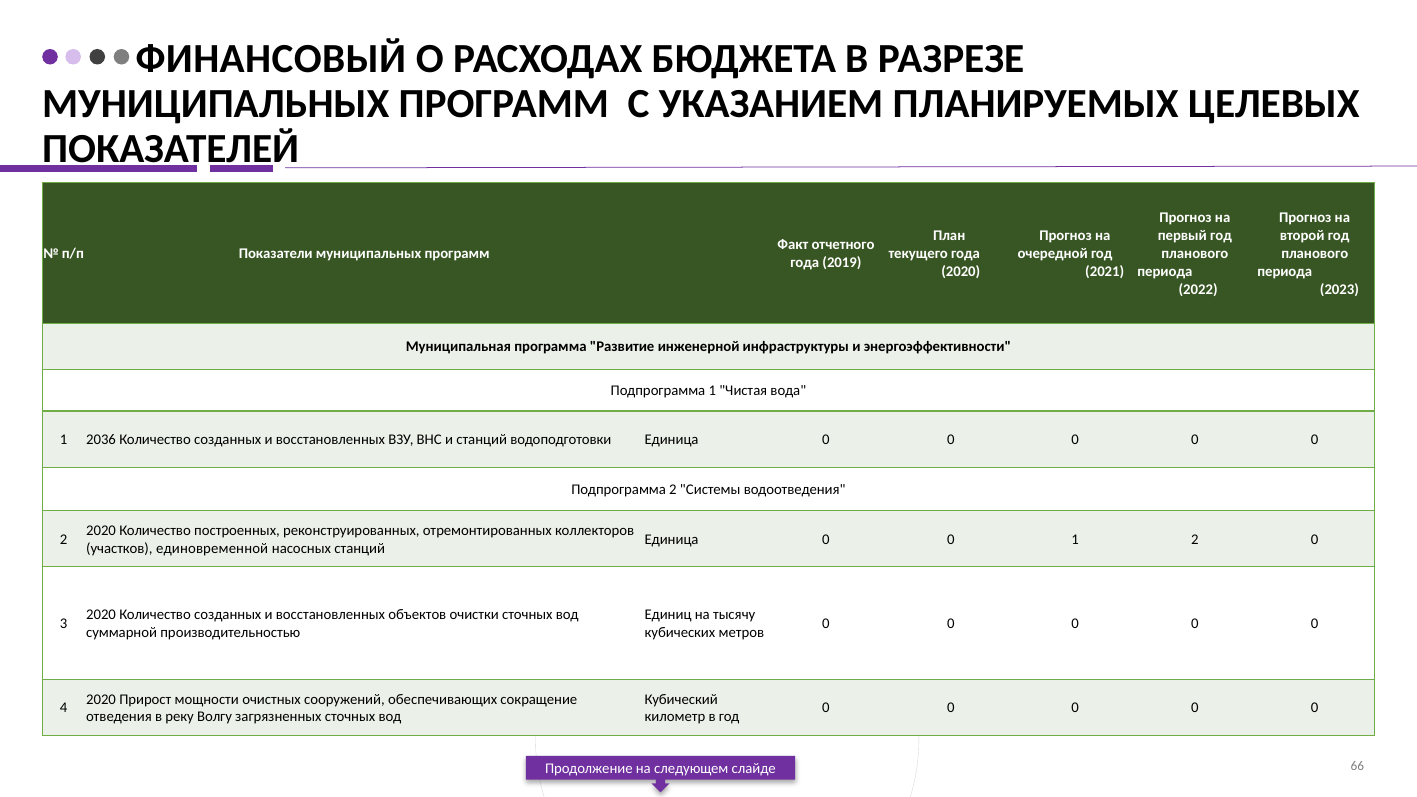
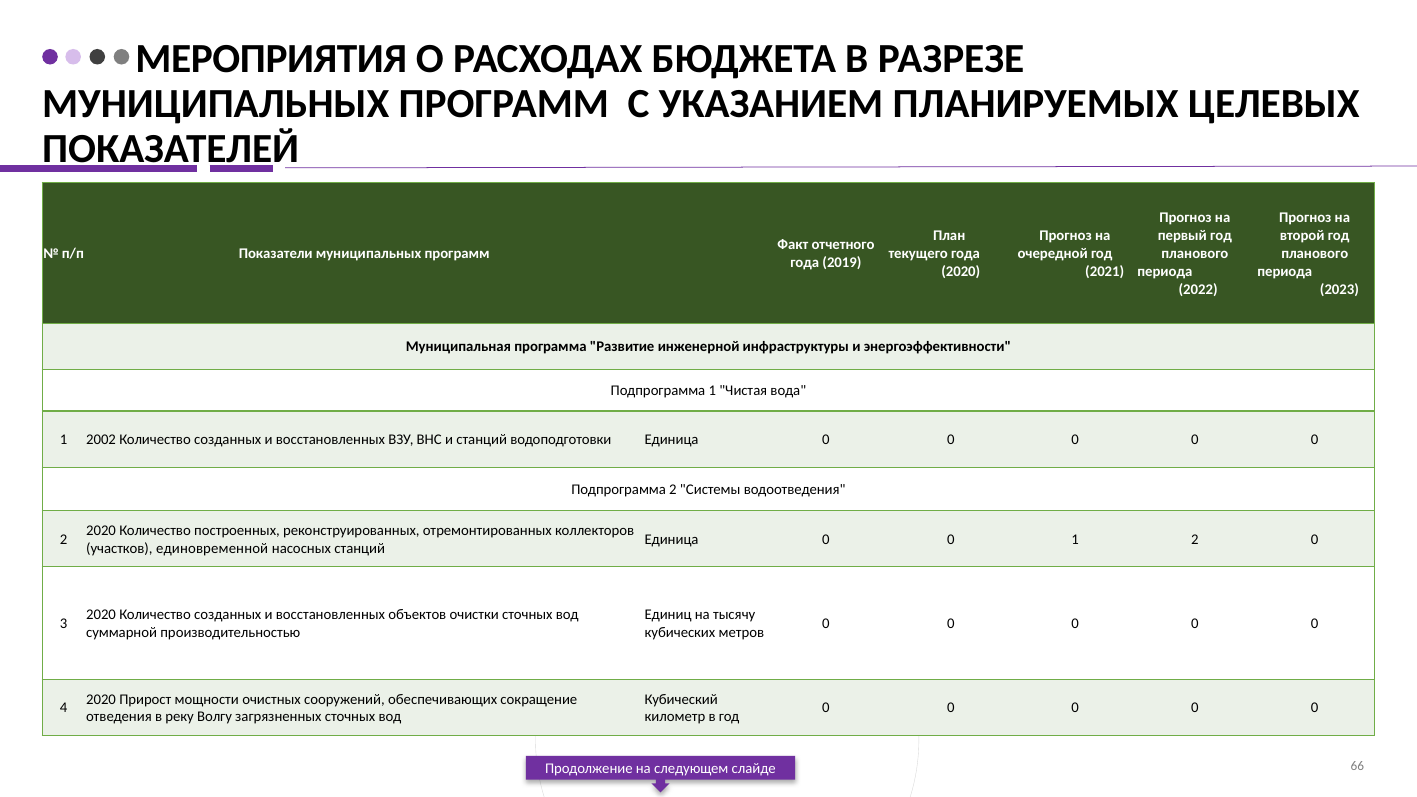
ФИНАНСОВЫЙ: ФИНАНСОВЫЙ -> МЕРОПРИЯТИЯ (271, 59)
2036: 2036 -> 2002 (101, 440)
